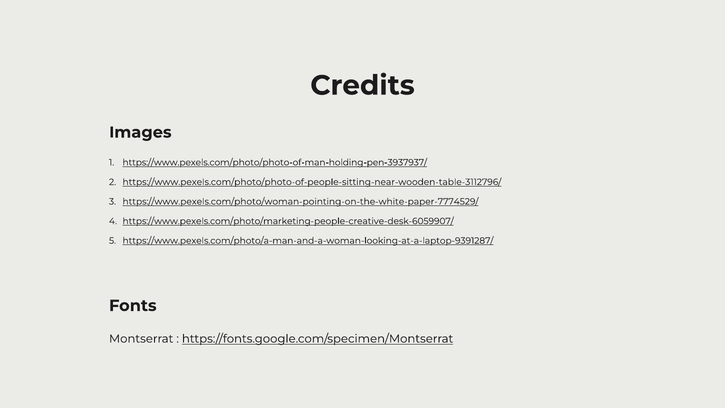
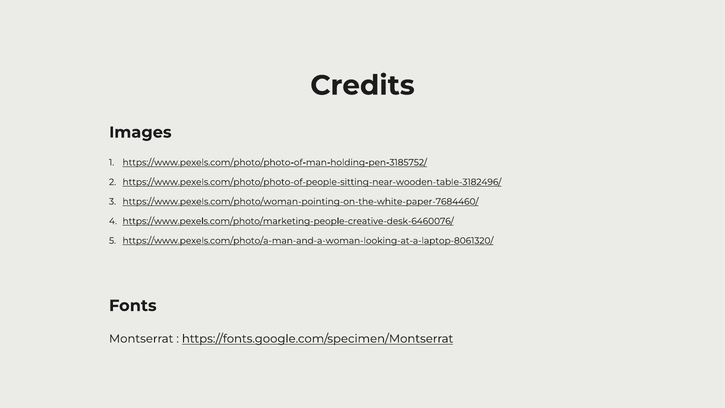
https://www.pexels.com/photo/photo-of-man-holding-pen-3937937/: https://www.pexels.com/photo/photo-of-man-holding-pen-3937937/ -> https://www.pexels.com/photo/photo-of-man-holding-pen-3185752/ (275, 162)
https://www.pexels.com/photo/photo-of-people-sitting-near-wooden-table-3112796/: https://www.pexels.com/photo/photo-of-people-sitting-near-wooden-table-3112796/ -> https://www.pexels.com/photo/photo-of-people-sitting-near-wooden-table-3182496/ (312, 182)
https://www.pexels.com/photo/woman-pointing-on-the-white-paper-7774529/: https://www.pexels.com/photo/woman-pointing-on-the-white-paper-7774529/ -> https://www.pexels.com/photo/woman-pointing-on-the-white-paper-7684460/ (301, 202)
https://www.pexels.com/photo/marketing-people-creative-desk-6059907/: https://www.pexels.com/photo/marketing-people-creative-desk-6059907/ -> https://www.pexels.com/photo/marketing-people-creative-desk-6460076/ (288, 221)
https://www.pexels.com/photo/a-man-and-a-woman-looking-at-a-laptop-9391287/: https://www.pexels.com/photo/a-man-and-a-woman-looking-at-a-laptop-9391287/ -> https://www.pexels.com/photo/a-man-and-a-woman-looking-at-a-laptop-8061320/ (308, 241)
